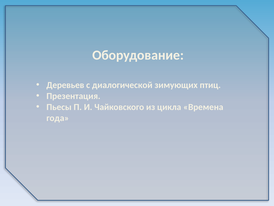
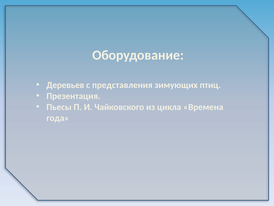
диалогической: диалогической -> представления (122, 85)
